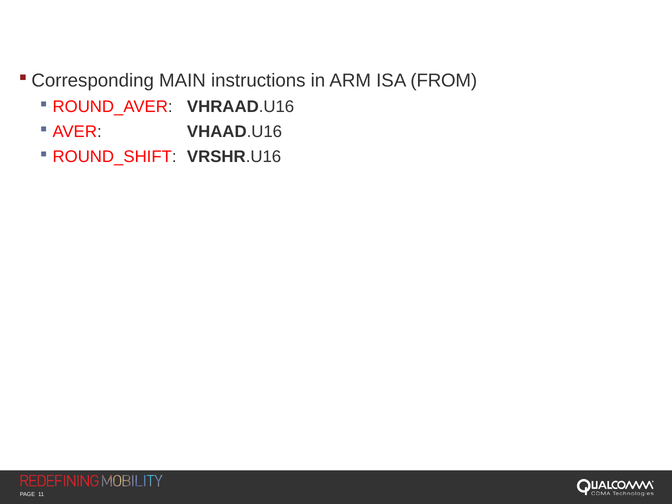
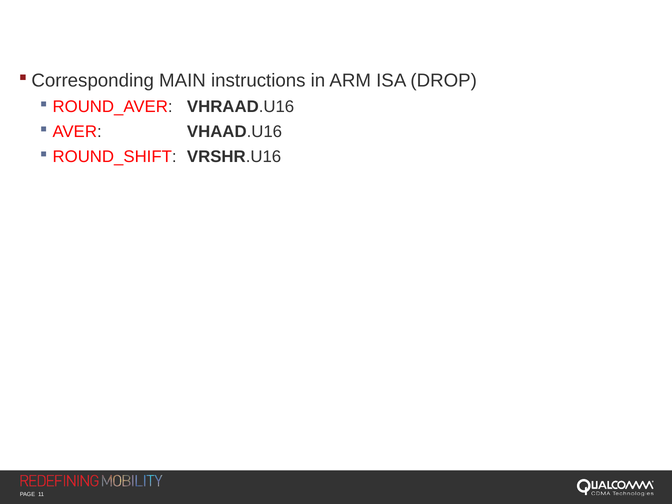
FROM: FROM -> DROP (444, 81)
